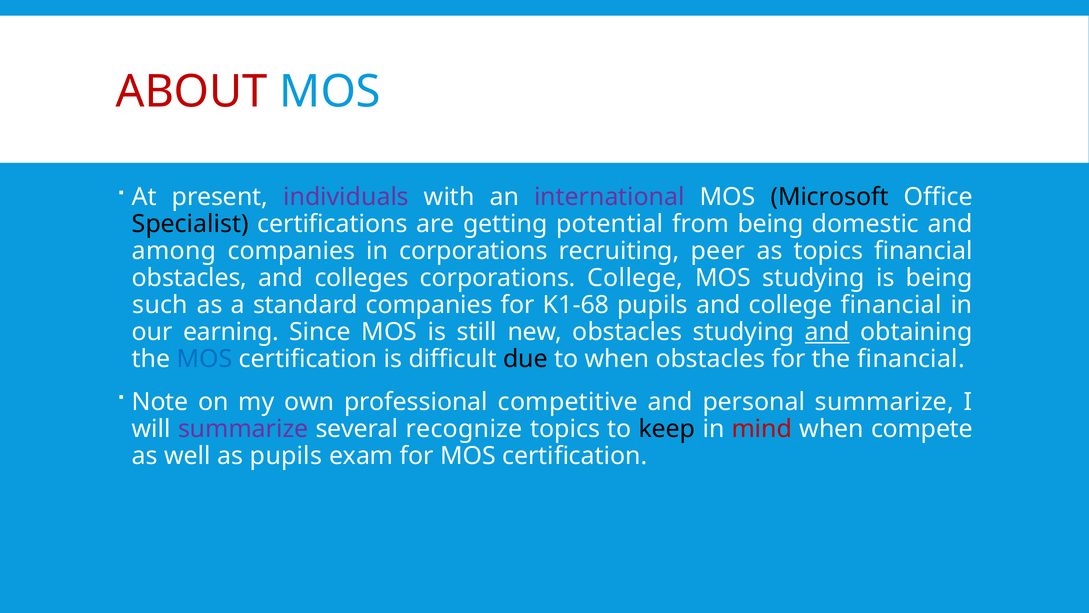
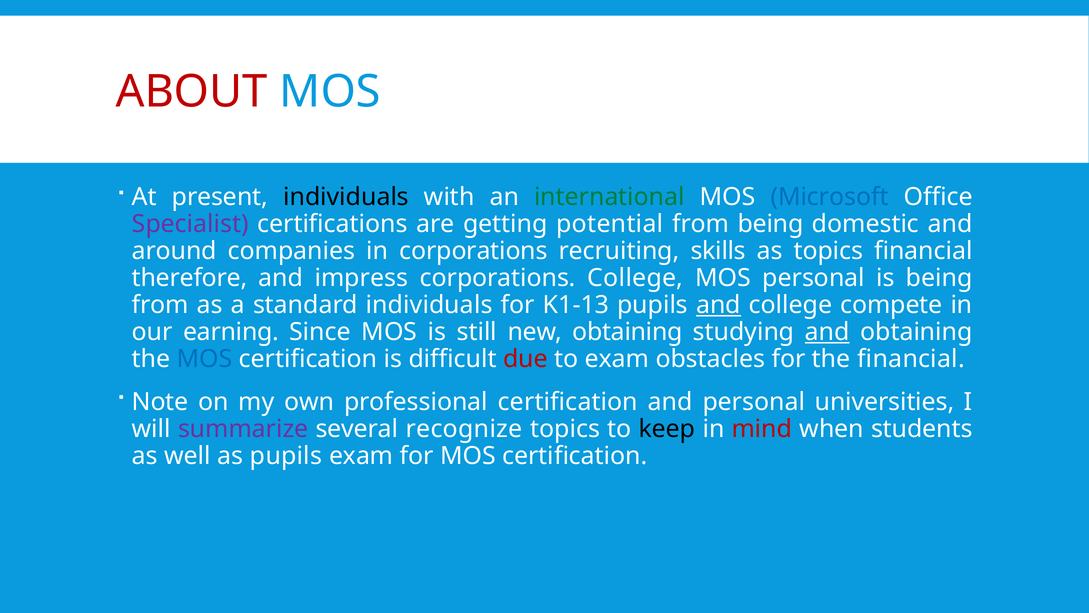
individuals colour: purple -> black (346, 197)
international colour: purple -> green (609, 197)
Microsoft colour: black -> blue (830, 197)
Specialist colour: black -> purple (190, 224)
among: among -> around (174, 251)
peer: peer -> skills (718, 251)
obstacles: obstacles -> therefore (190, 278)
colleges: colleges -> impress (361, 278)
MOS studying: studying -> personal (814, 278)
such: such -> from (160, 305)
standard companies: companies -> individuals (429, 305)
K1-68: K1-68 -> K1-13 (576, 305)
and underline: none -> present (718, 305)
college financial: financial -> compete (891, 305)
new obstacles: obstacles -> obtaining (627, 332)
due colour: black -> red (525, 359)
to when: when -> exam (617, 359)
professional competitive: competitive -> certification (568, 402)
personal summarize: summarize -> universities (885, 402)
compete: compete -> students (922, 429)
